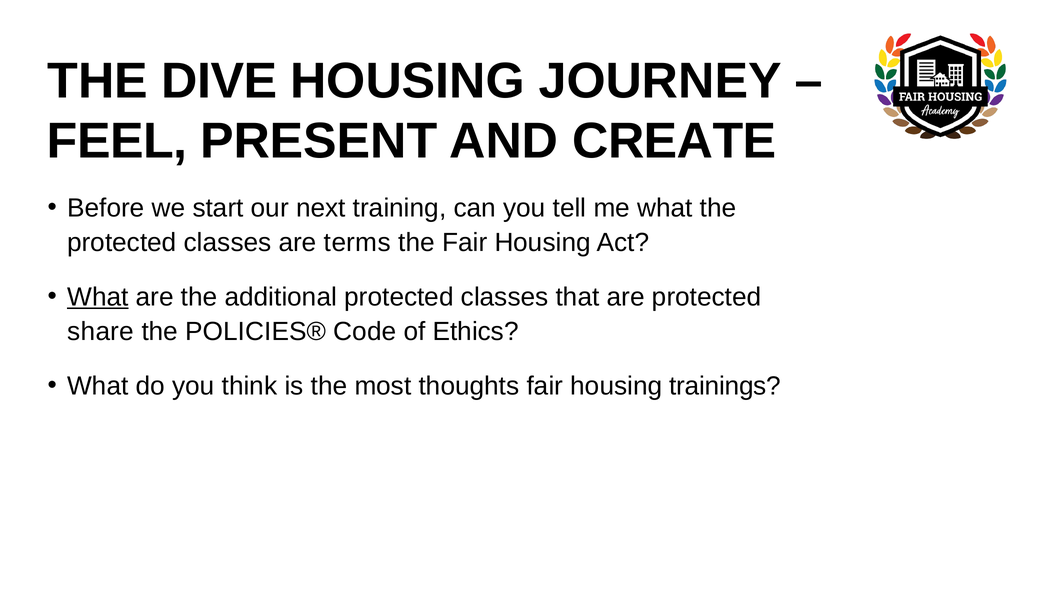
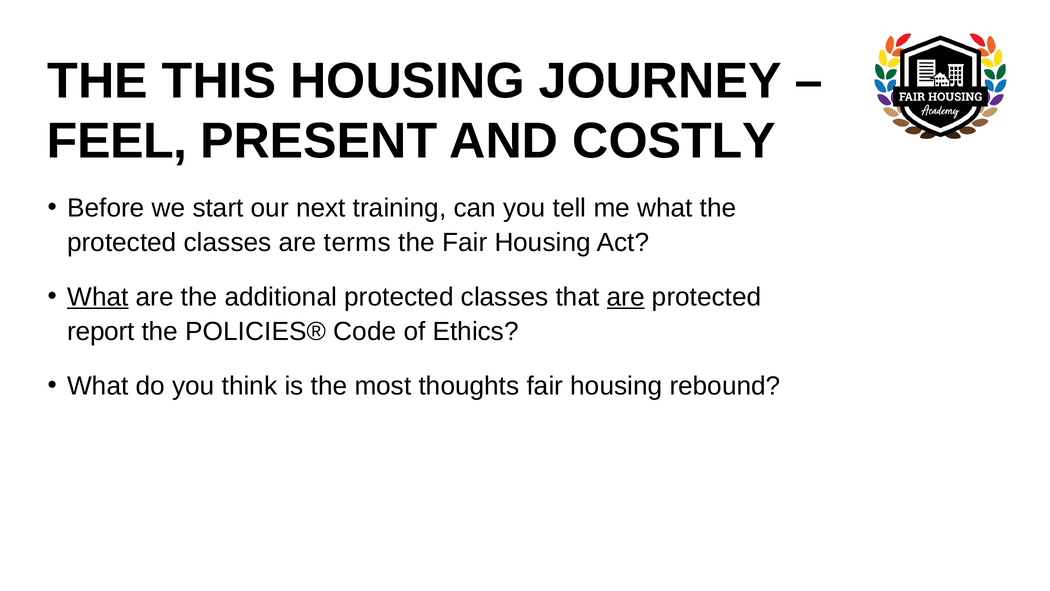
DIVE: DIVE -> THIS (219, 81)
CREATE: CREATE -> COSTLY (674, 141)
are underline: none -> present (626, 297)
share: share -> report (101, 331)
trainings: trainings -> rebound (725, 386)
